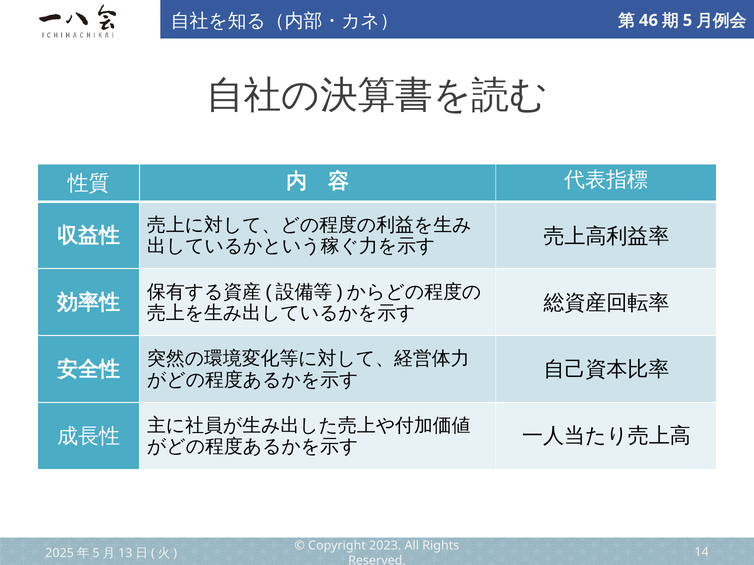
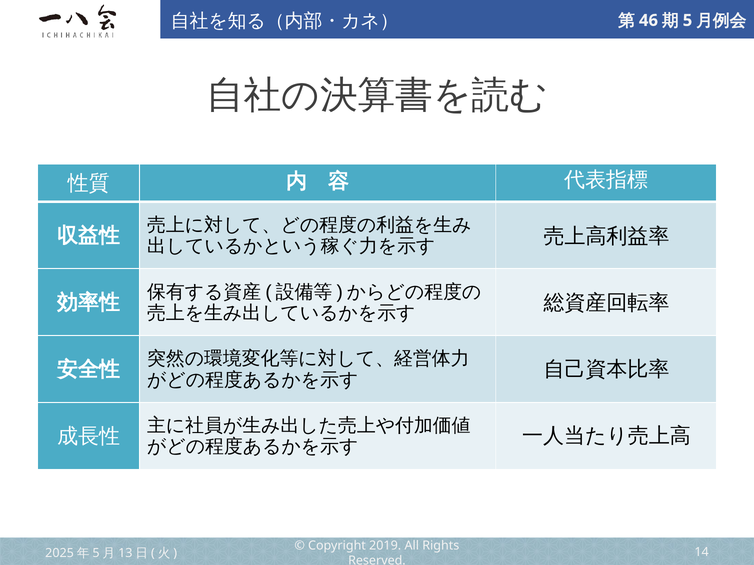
2023: 2023 -> 2019 (385, 546)
